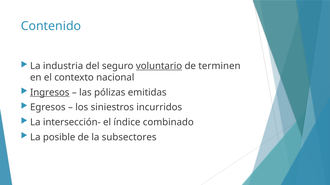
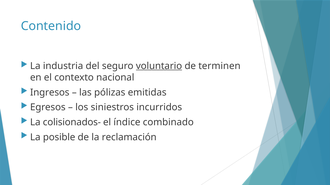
Ingresos underline: present -> none (50, 93)
intersección-: intersección- -> colisionados- (72, 123)
subsectores: subsectores -> reclamación (129, 138)
